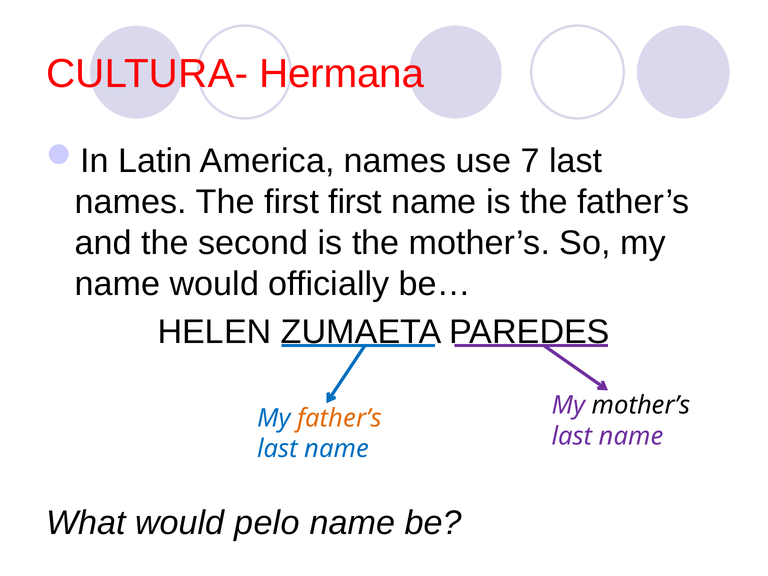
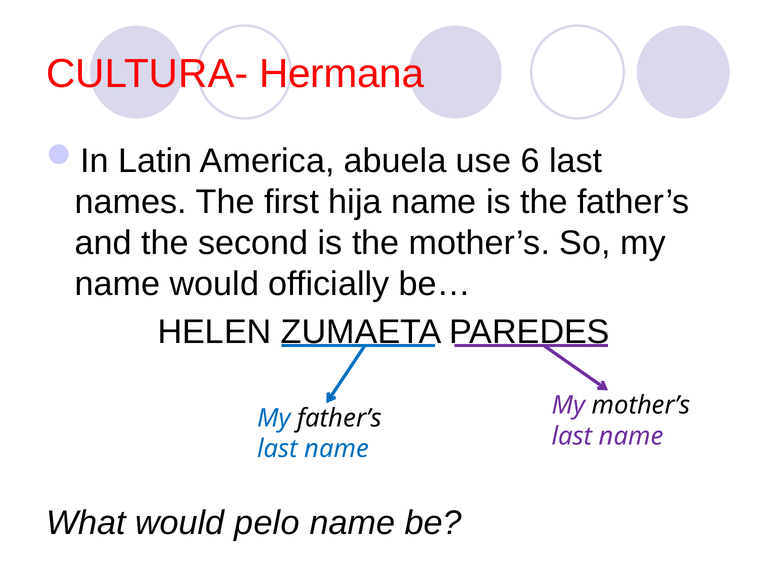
America names: names -> abuela (395, 161)
7: 7 -> 6 (530, 161)
first first: first -> hija (355, 202)
father’s colour: orange -> black (340, 418)
